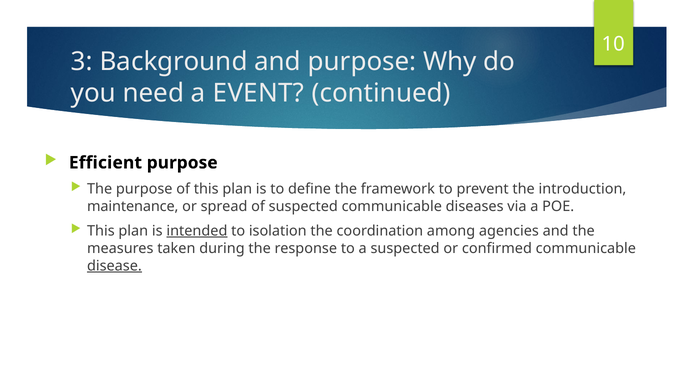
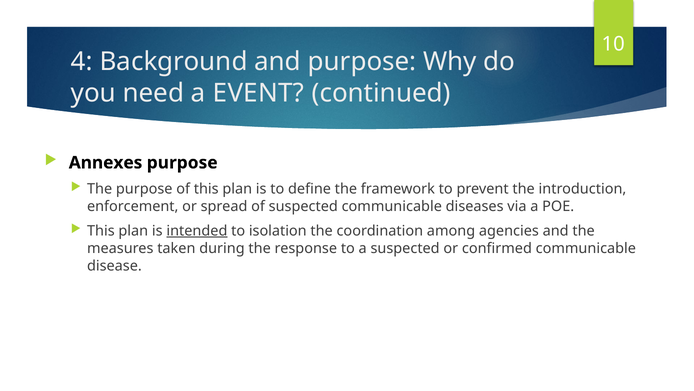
3: 3 -> 4 (82, 62)
Efficient: Efficient -> Annexes (106, 162)
maintenance: maintenance -> enforcement (133, 206)
disease underline: present -> none (114, 265)
